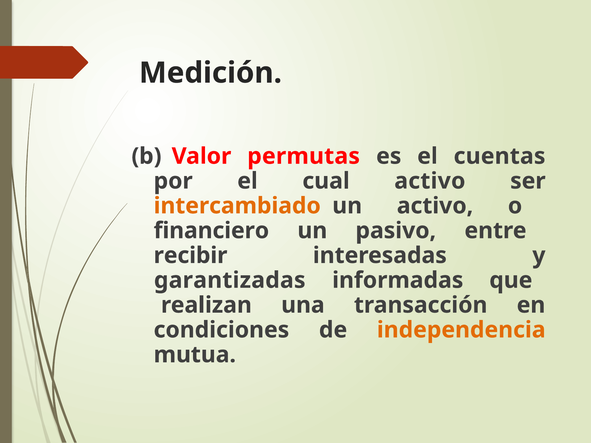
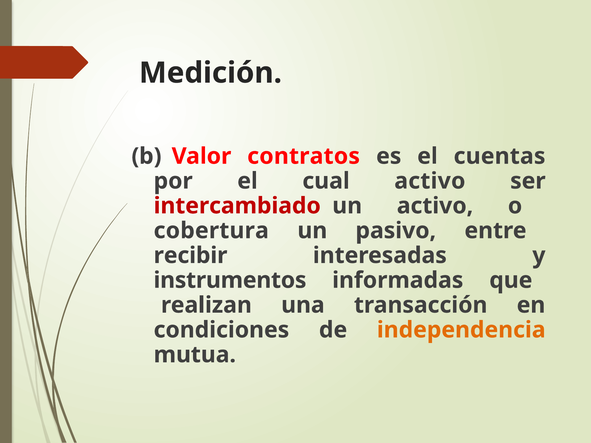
permutas: permutas -> contratos (304, 156)
intercambiado colour: orange -> red (237, 206)
financiero: financiero -> cobertura (211, 231)
garantizadas: garantizadas -> instrumentos (230, 280)
